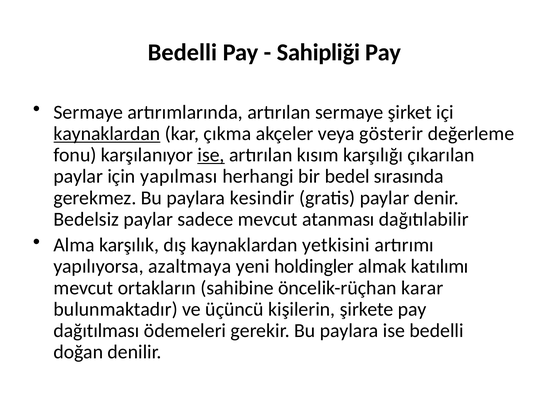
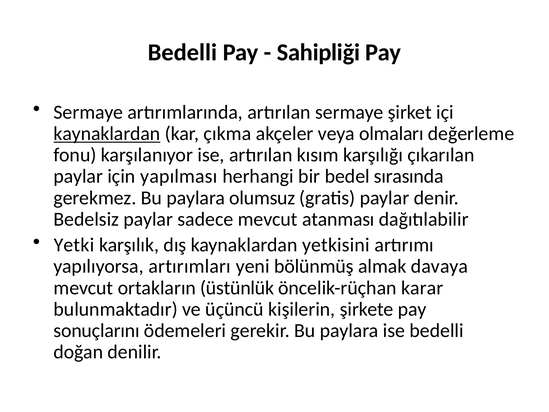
gösterir: gösterir -> olmaları (391, 133)
ise underline: present -> none (211, 155)
kesindir: kesindir -> olumsuz (262, 198)
Alma: Alma -> Yetki (74, 245)
azaltmaya: azaltmaya -> artırımları (190, 266)
holdingler: holdingler -> bölünmüş (314, 266)
katılımı: katılımı -> davaya (440, 266)
sahibine: sahibine -> üstünlük (237, 288)
dağıtılması: dağıtılması -> sonuçlarını (97, 330)
